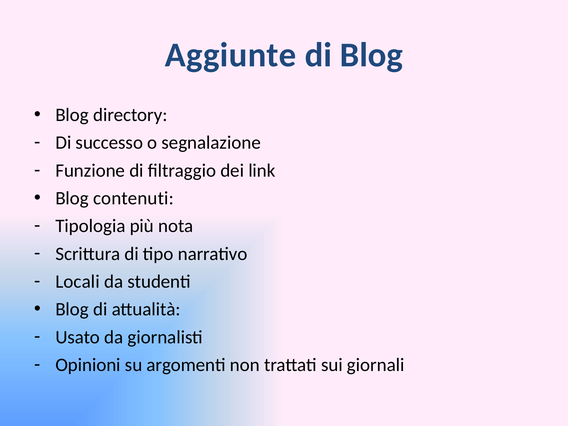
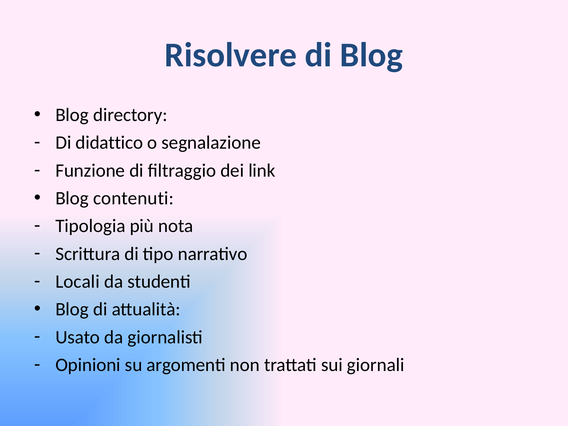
Aggiunte: Aggiunte -> Risolvere (231, 55)
successo: successo -> didattico (109, 143)
